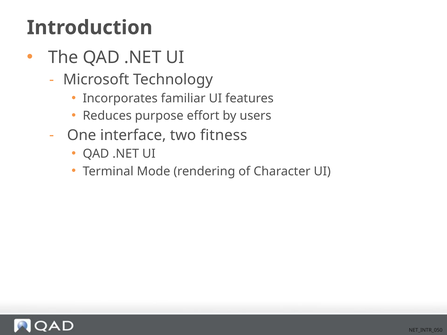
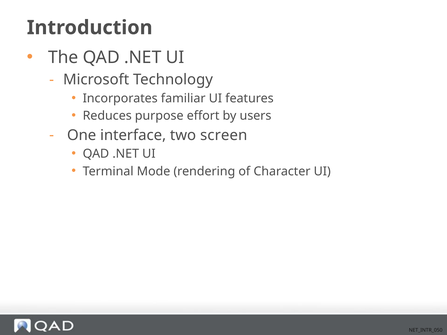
fitness: fitness -> screen (224, 135)
